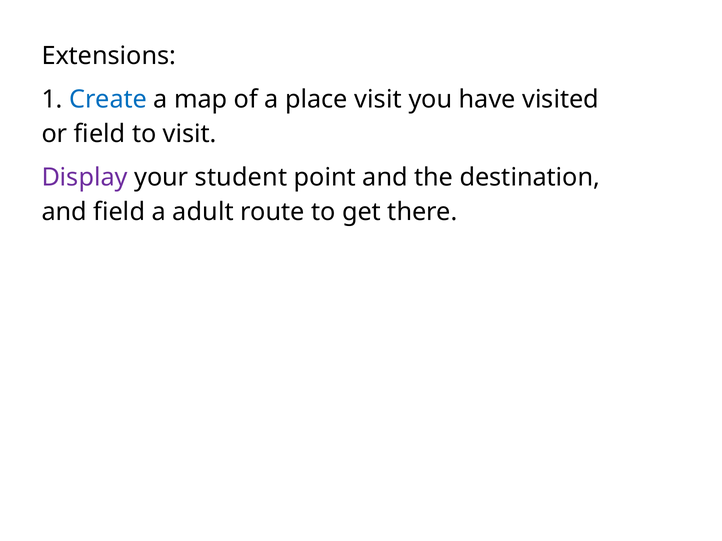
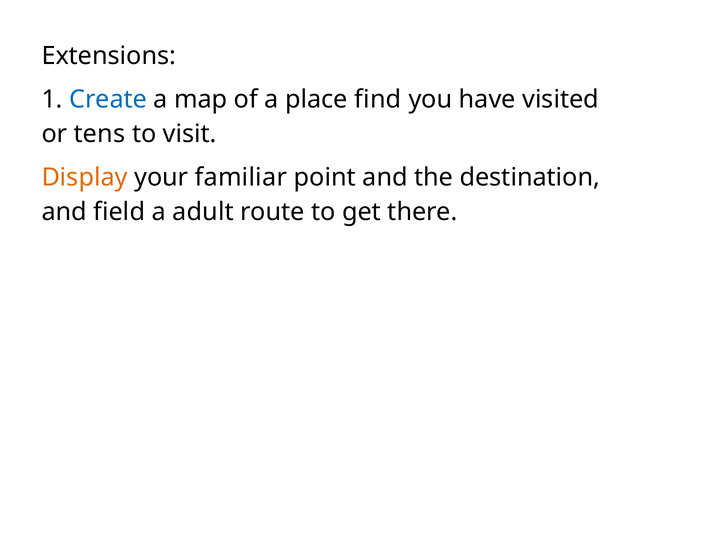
place visit: visit -> find (378, 100)
or field: field -> tens (100, 134)
Display colour: purple -> orange (85, 178)
student: student -> familiar (241, 178)
